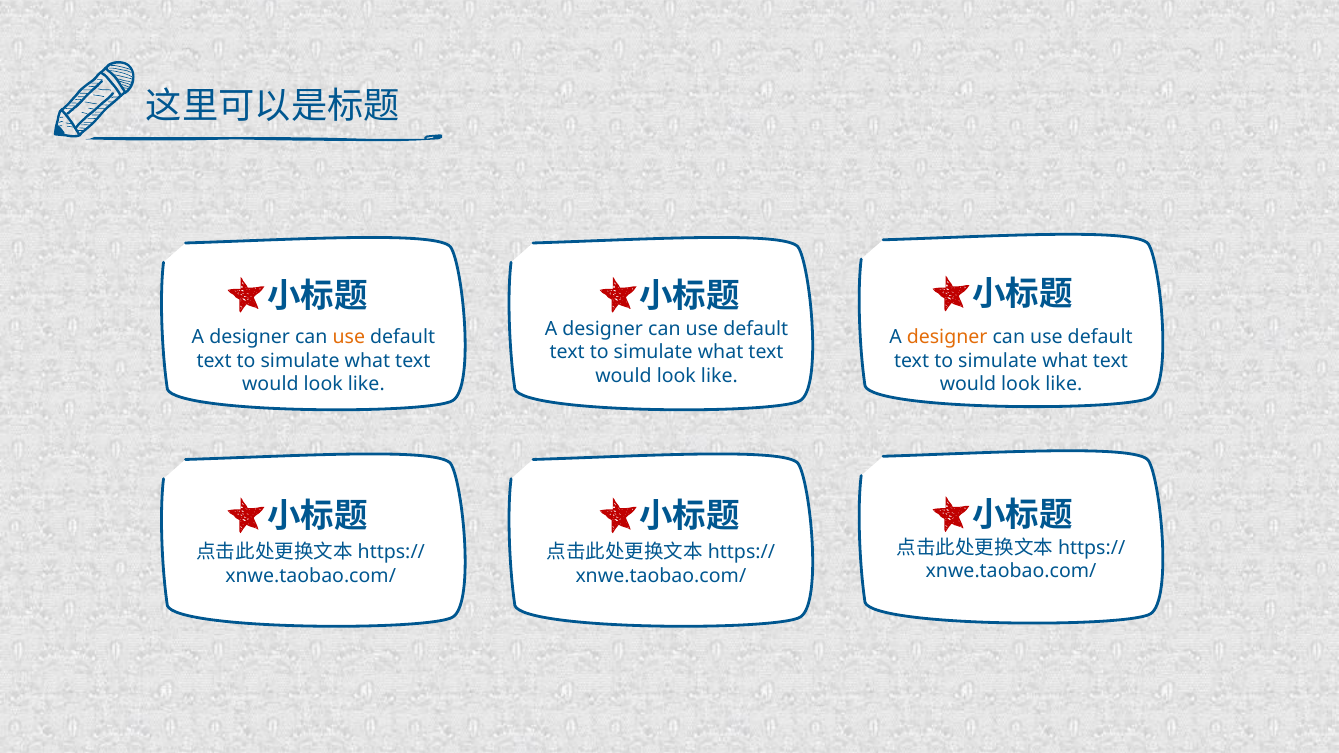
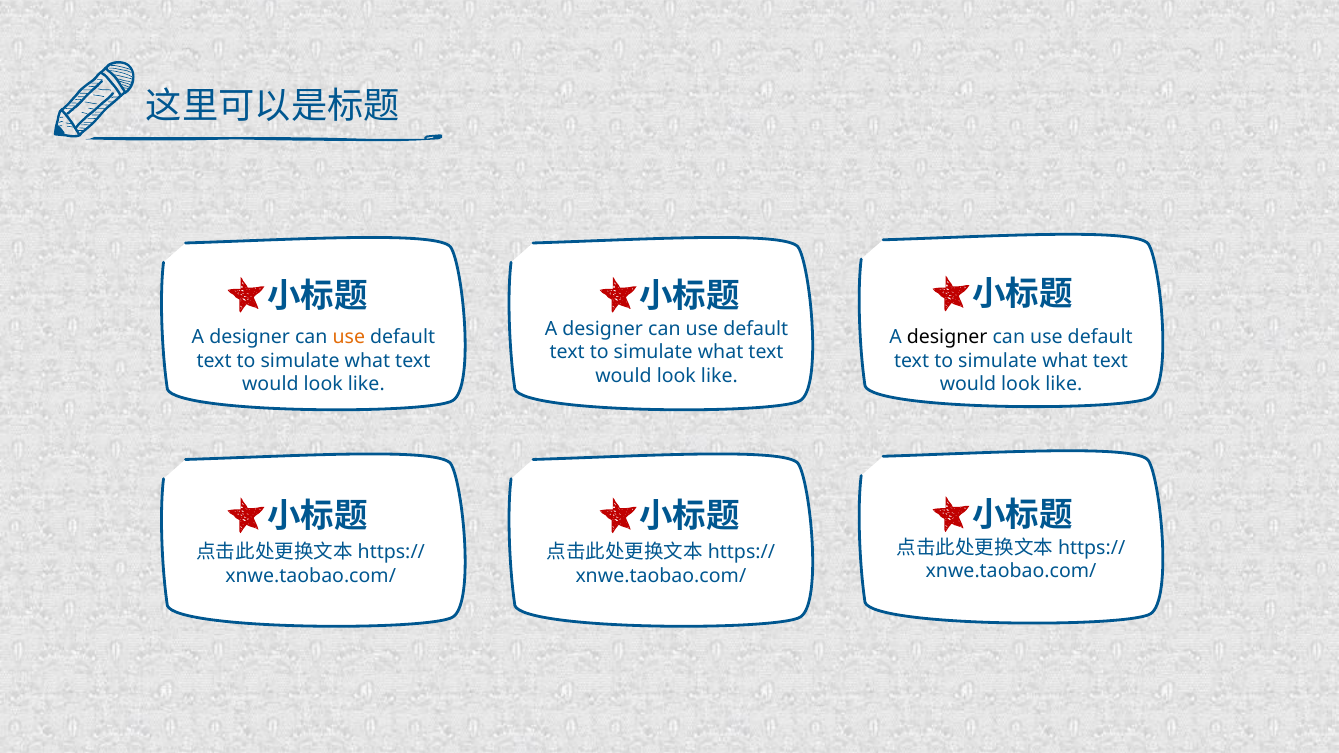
designer colour: orange -> black (947, 337)
